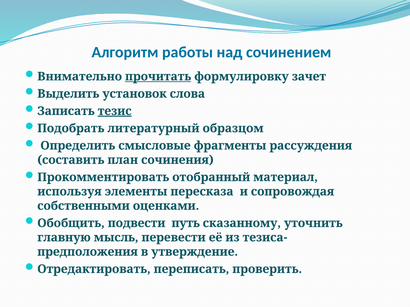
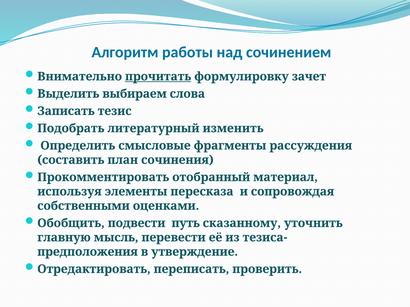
установок: установок -> выбираем (135, 94)
тезис underline: present -> none (115, 111)
образцом: образцом -> изменить (233, 129)
